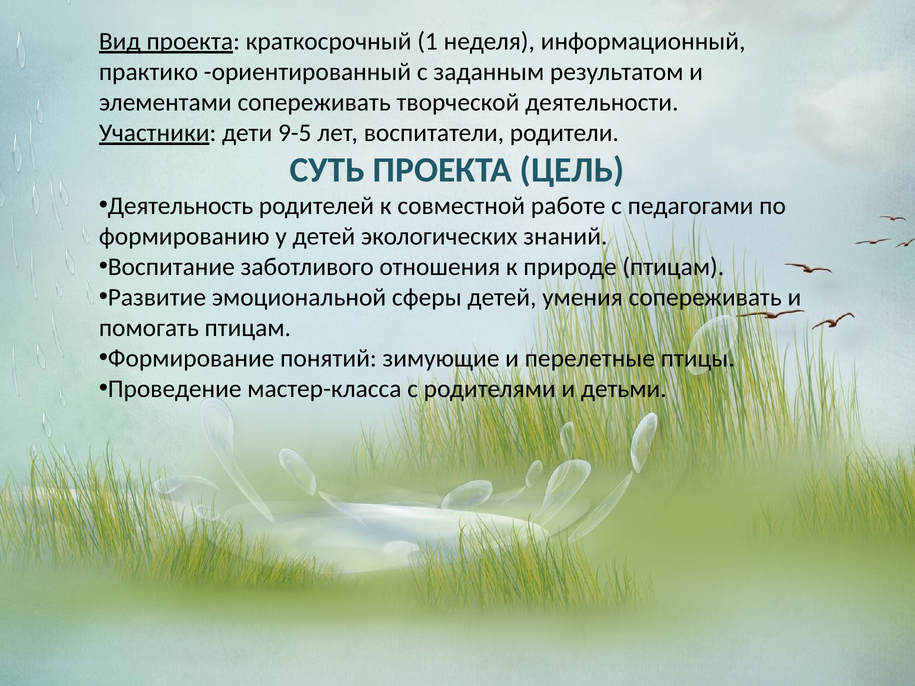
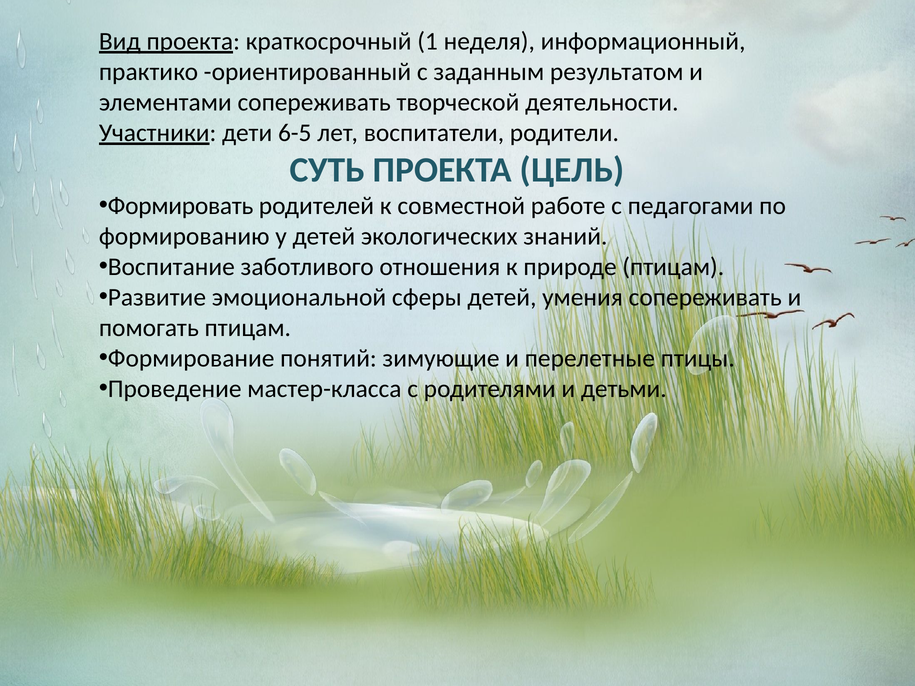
9-5: 9-5 -> 6-5 (295, 133)
Деятельность: Деятельность -> Формировать (181, 206)
